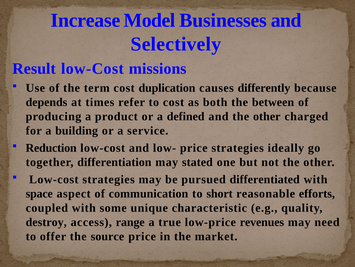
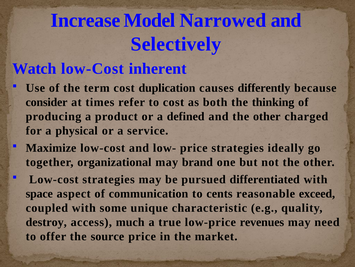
Businesses: Businesses -> Narrowed (223, 20)
Result: Result -> Watch (34, 69)
missions: missions -> inherent (158, 69)
depends: depends -> consider (47, 102)
between: between -> thinking (273, 102)
building: building -> physical (77, 130)
Reduction: Reduction -> Maximize (51, 148)
differentiation: differentiation -> organizational (114, 162)
stated: stated -> brand (197, 162)
short: short -> cents (219, 193)
efforts: efforts -> exceed (317, 193)
range: range -> much (130, 222)
